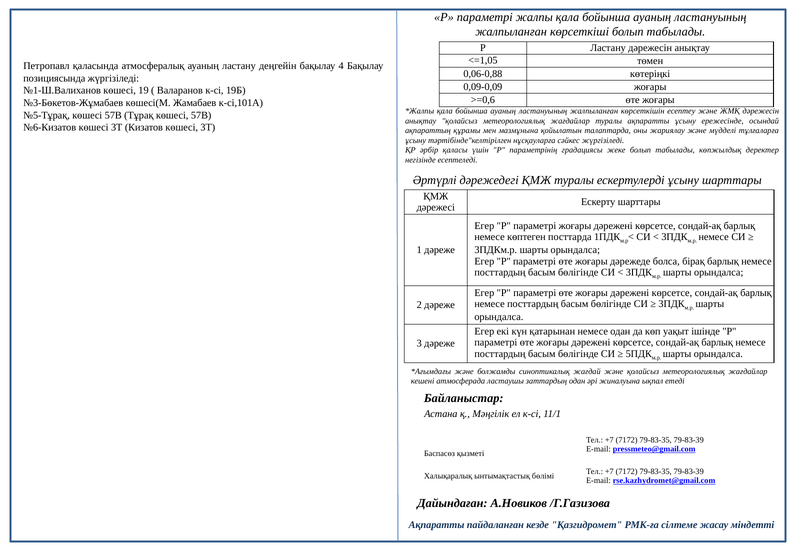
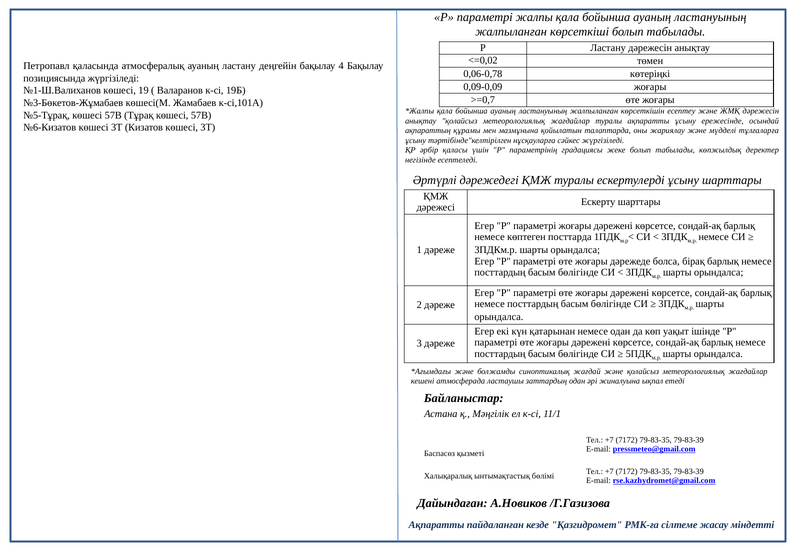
<=1,05: <=1,05 -> <=0,02 (483, 61)
0,06-0,88: 0,06-0,88 -> 0,06-0,78 (483, 74)
>=0,6: >=0,6 -> >=0,7 (483, 100)
